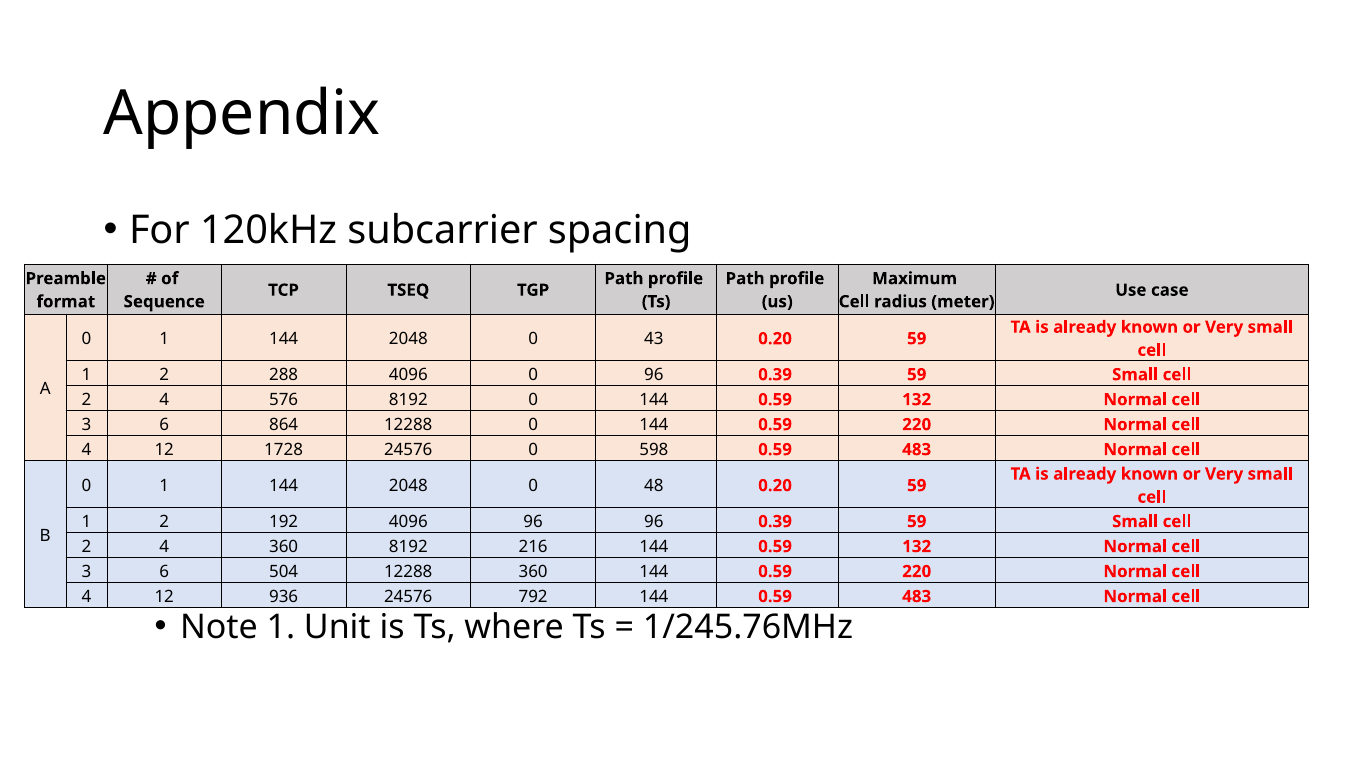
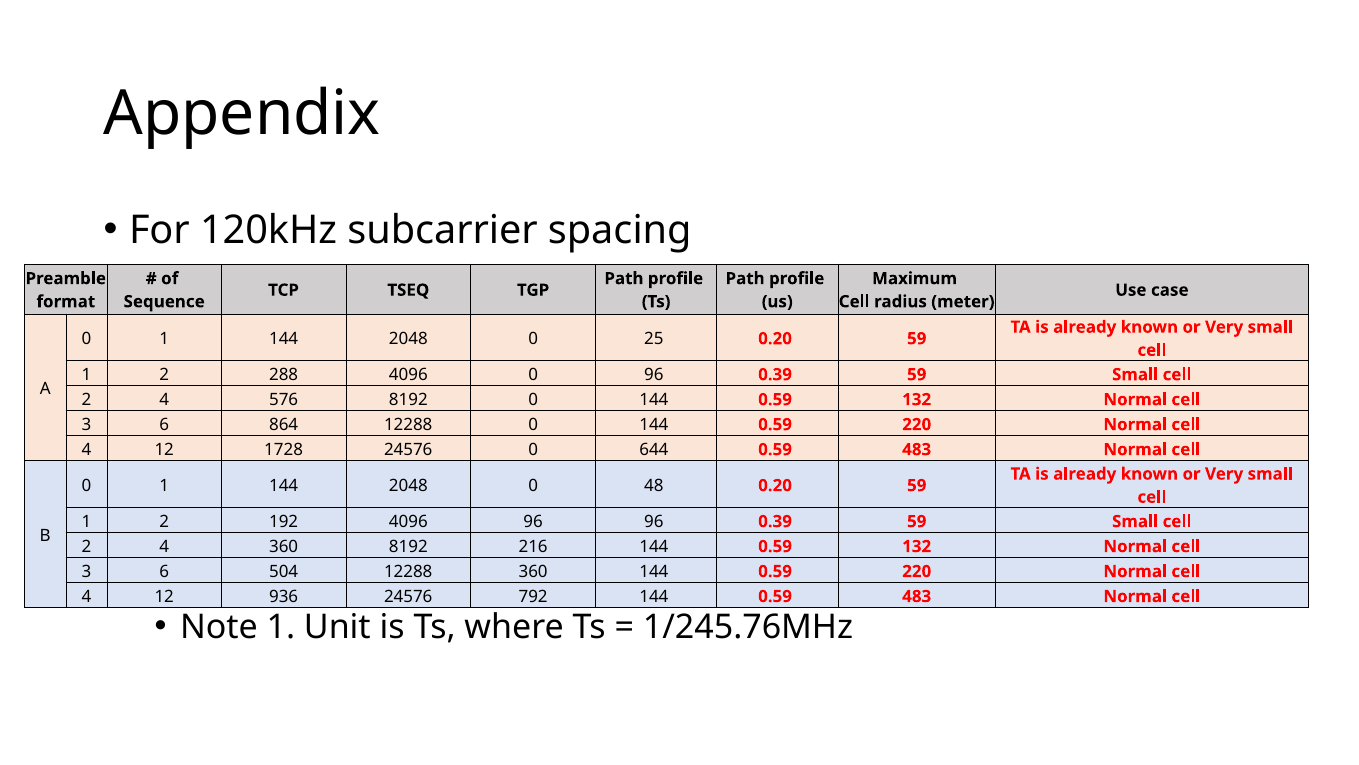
43: 43 -> 25 (654, 338)
598: 598 -> 644 (654, 449)
